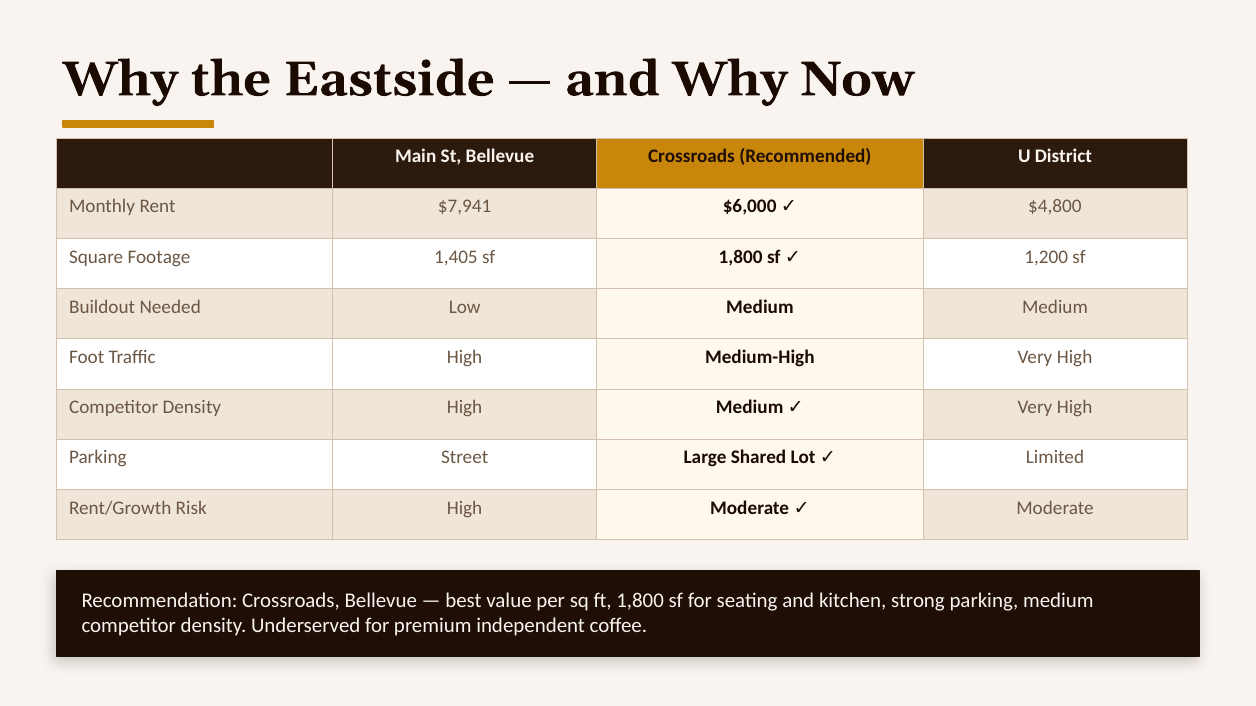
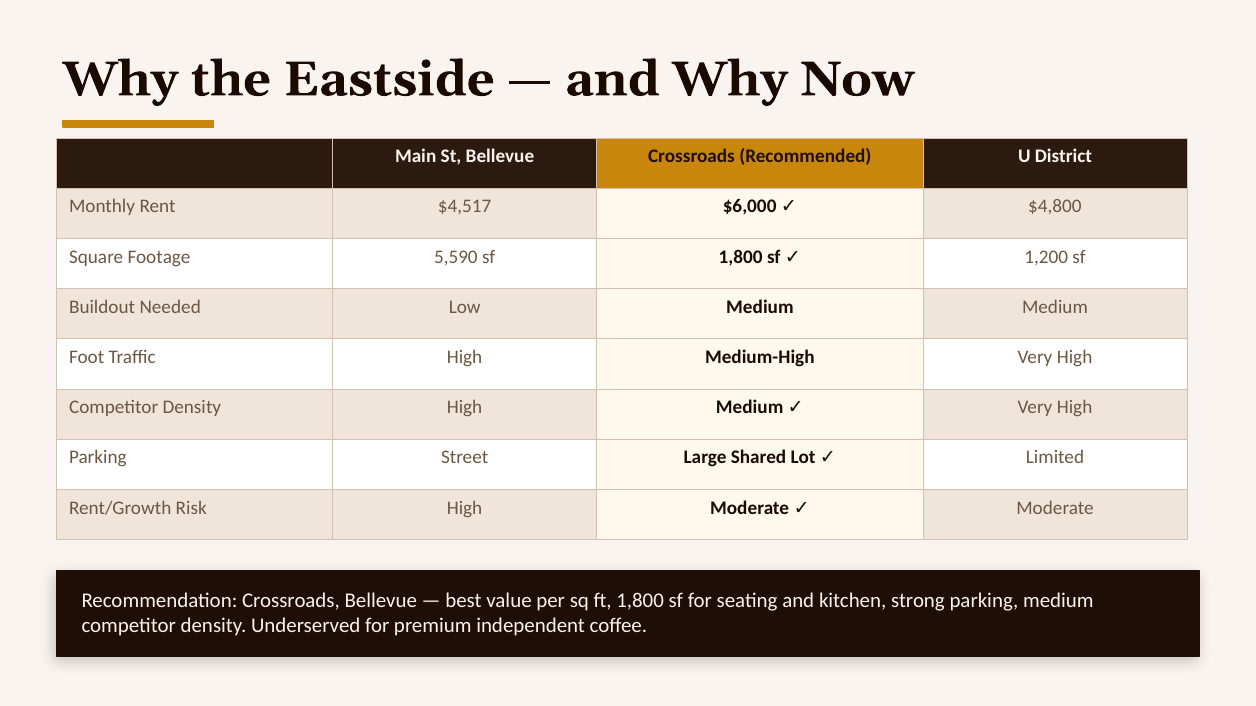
$7,941: $7,941 -> $4,517 (465, 207)
1,405: 1,405 -> 5,590 (456, 257)
